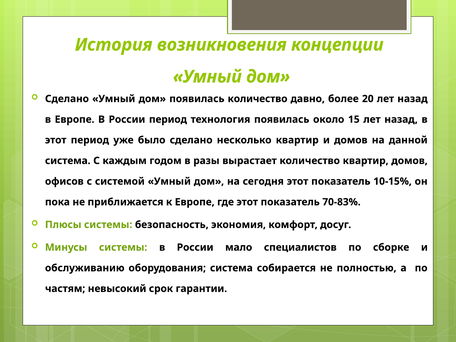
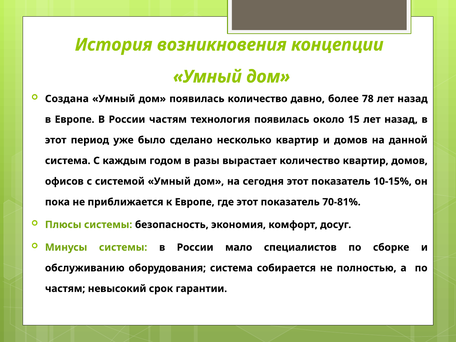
Сделано: Сделано -> Создана (67, 99)
20: 20 -> 78 (368, 99)
России период: период -> частям (168, 119)
70-83%: 70-83% -> 70-81% (341, 202)
